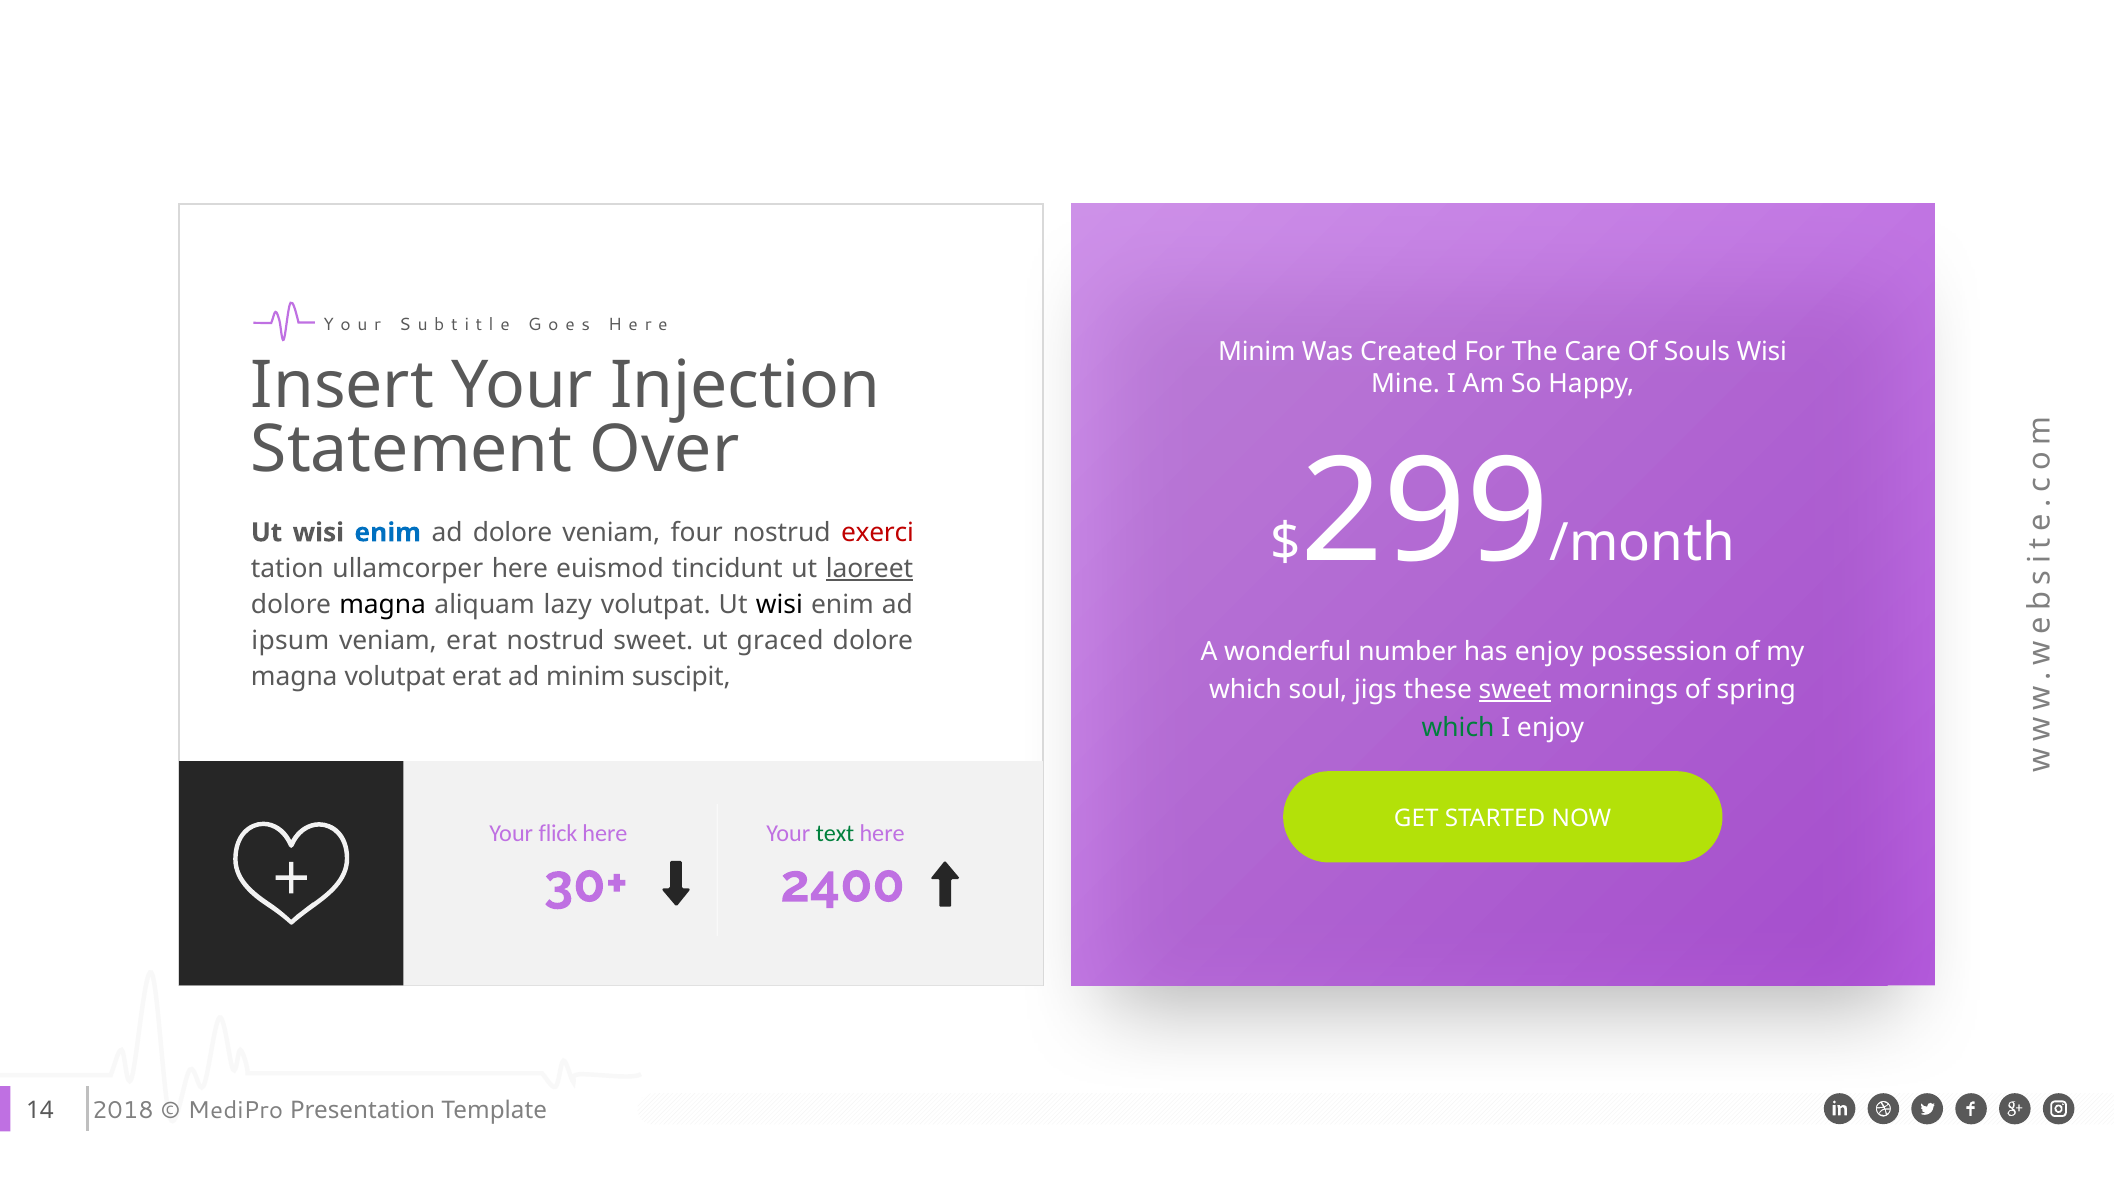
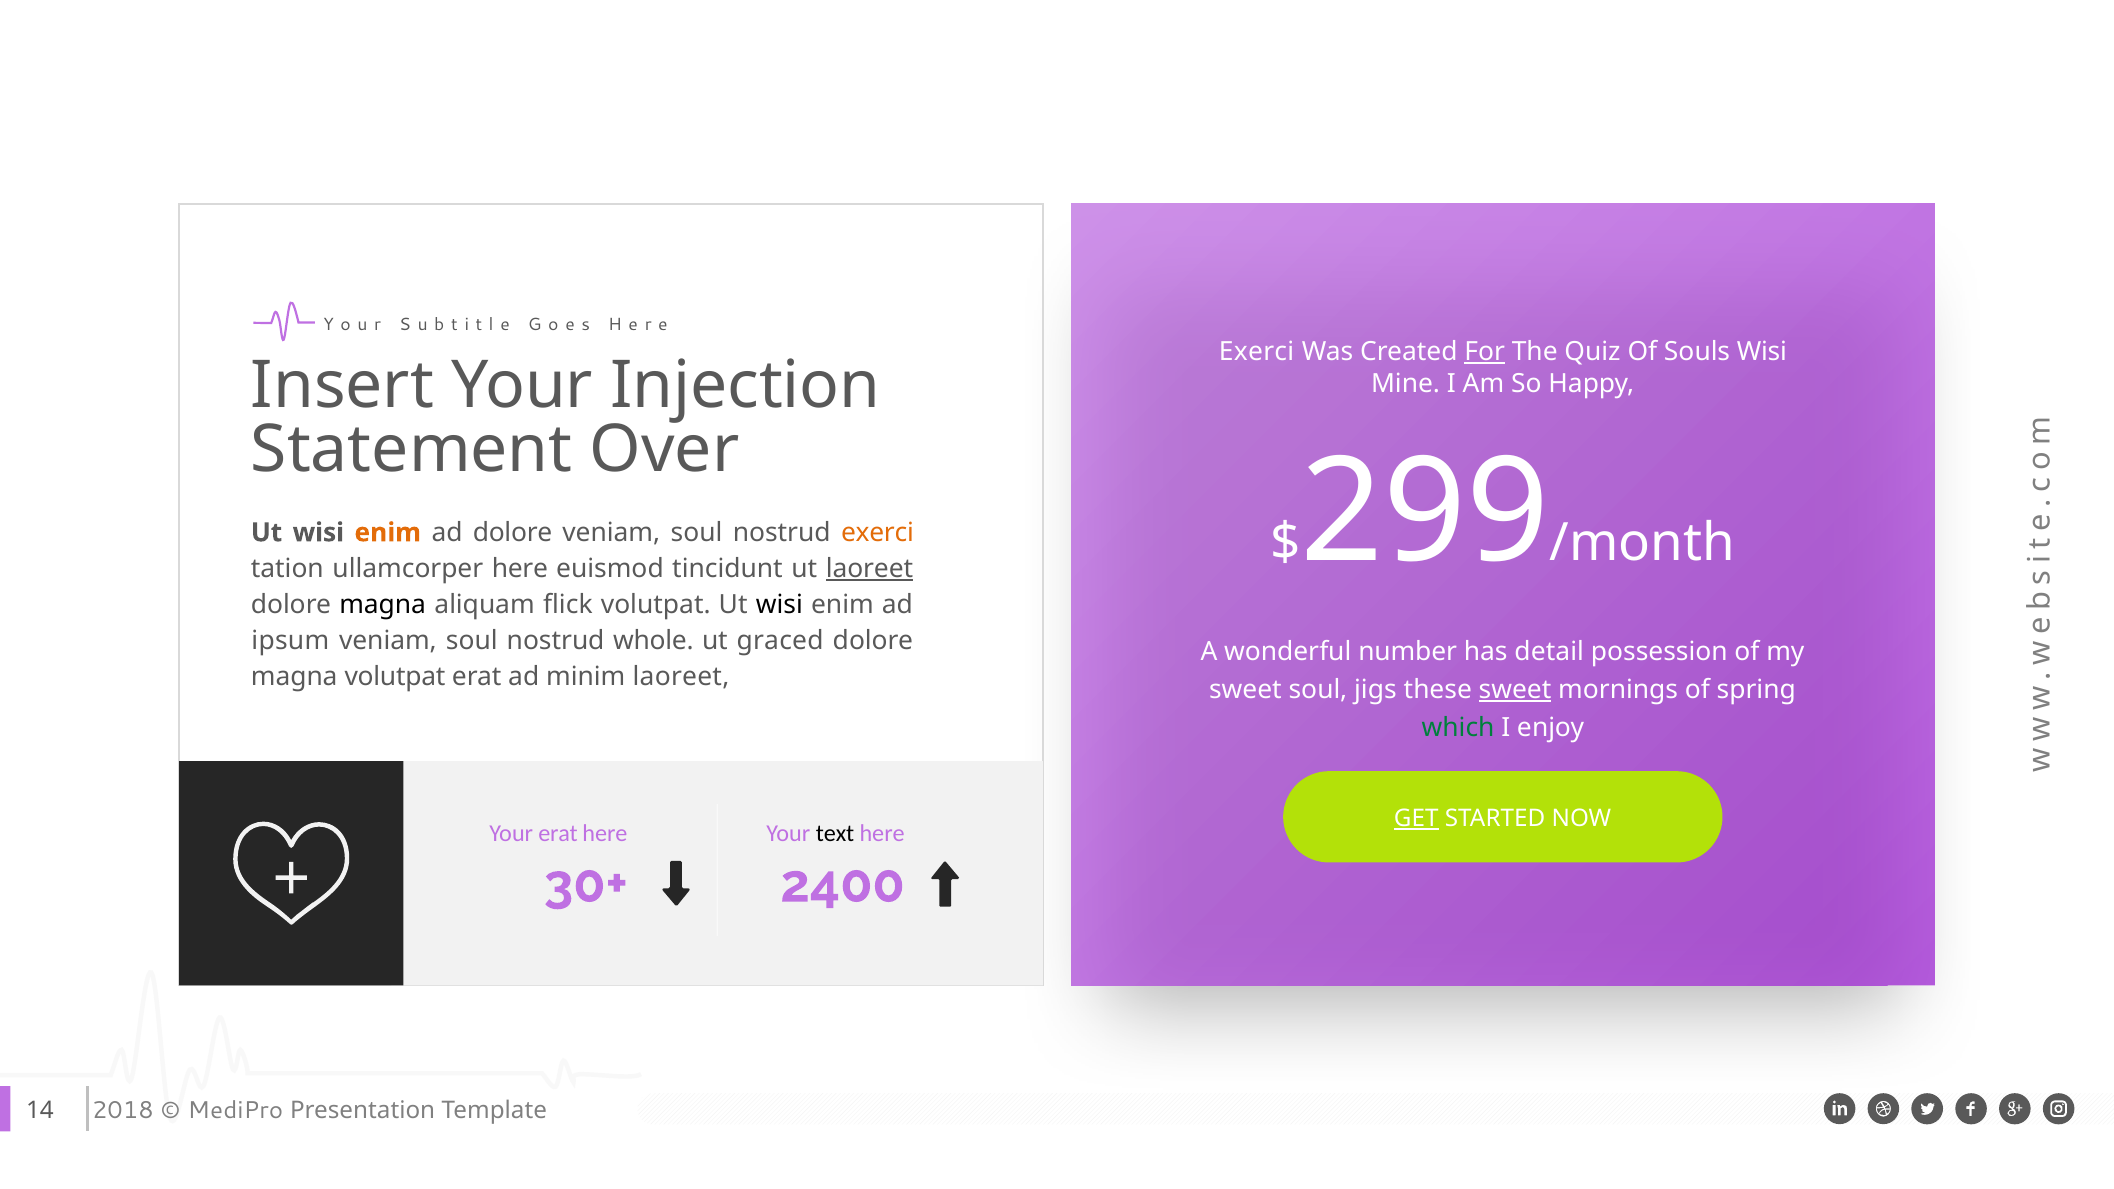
Minim: Minim -> Exerci (1257, 352)
For underline: none -> present (1485, 352)
Care: Care -> Quiz (1593, 352)
enim colour: blue -> orange (388, 533)
four: four -> soul (697, 533)
exerci colour: red -> orange (877, 533)
lazy: lazy -> flick (568, 605)
erat: erat -> soul (472, 641)
nostrud sweet: sweet -> whole (653, 641)
has enjoy: enjoy -> detail (1549, 652)
minim suscipit: suscipit -> laoreet (681, 677)
which: which -> sweet (1245, 690)
GET underline: none -> present (1416, 819)
Your flick: flick -> erat (558, 834)
text colour: green -> black (835, 834)
